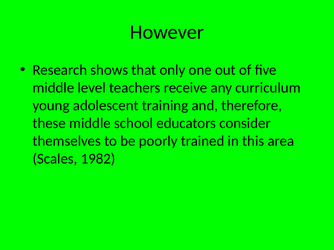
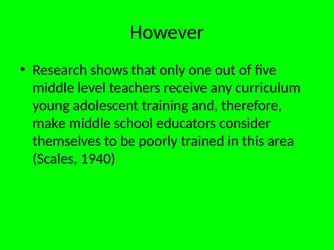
these: these -> make (49, 124)
1982: 1982 -> 1940 (98, 159)
